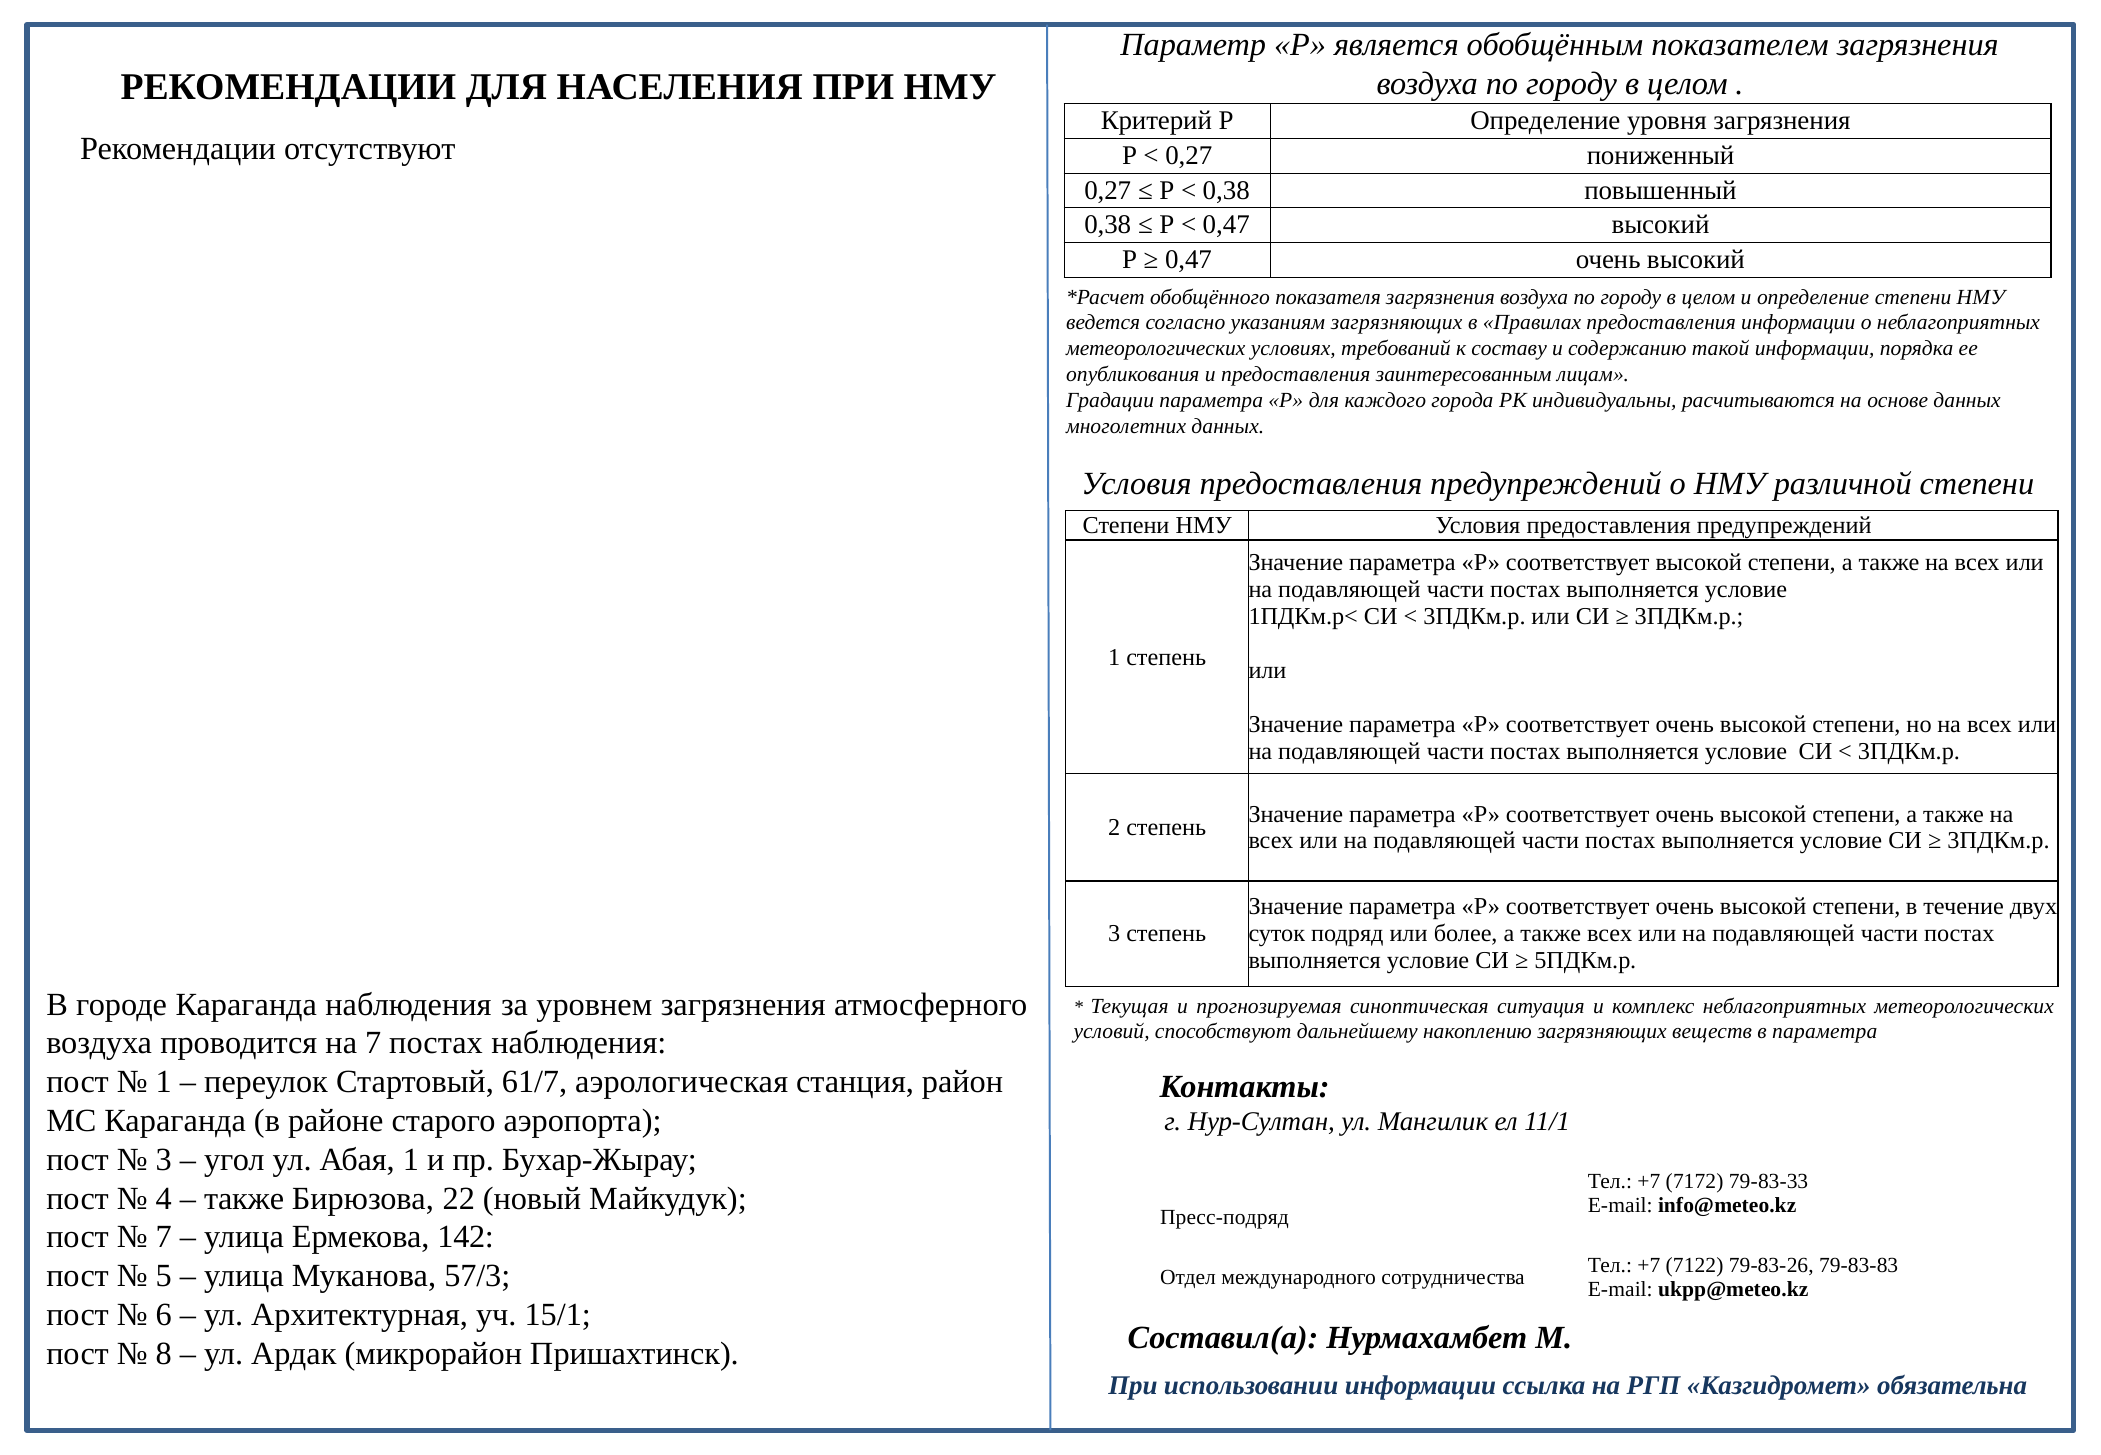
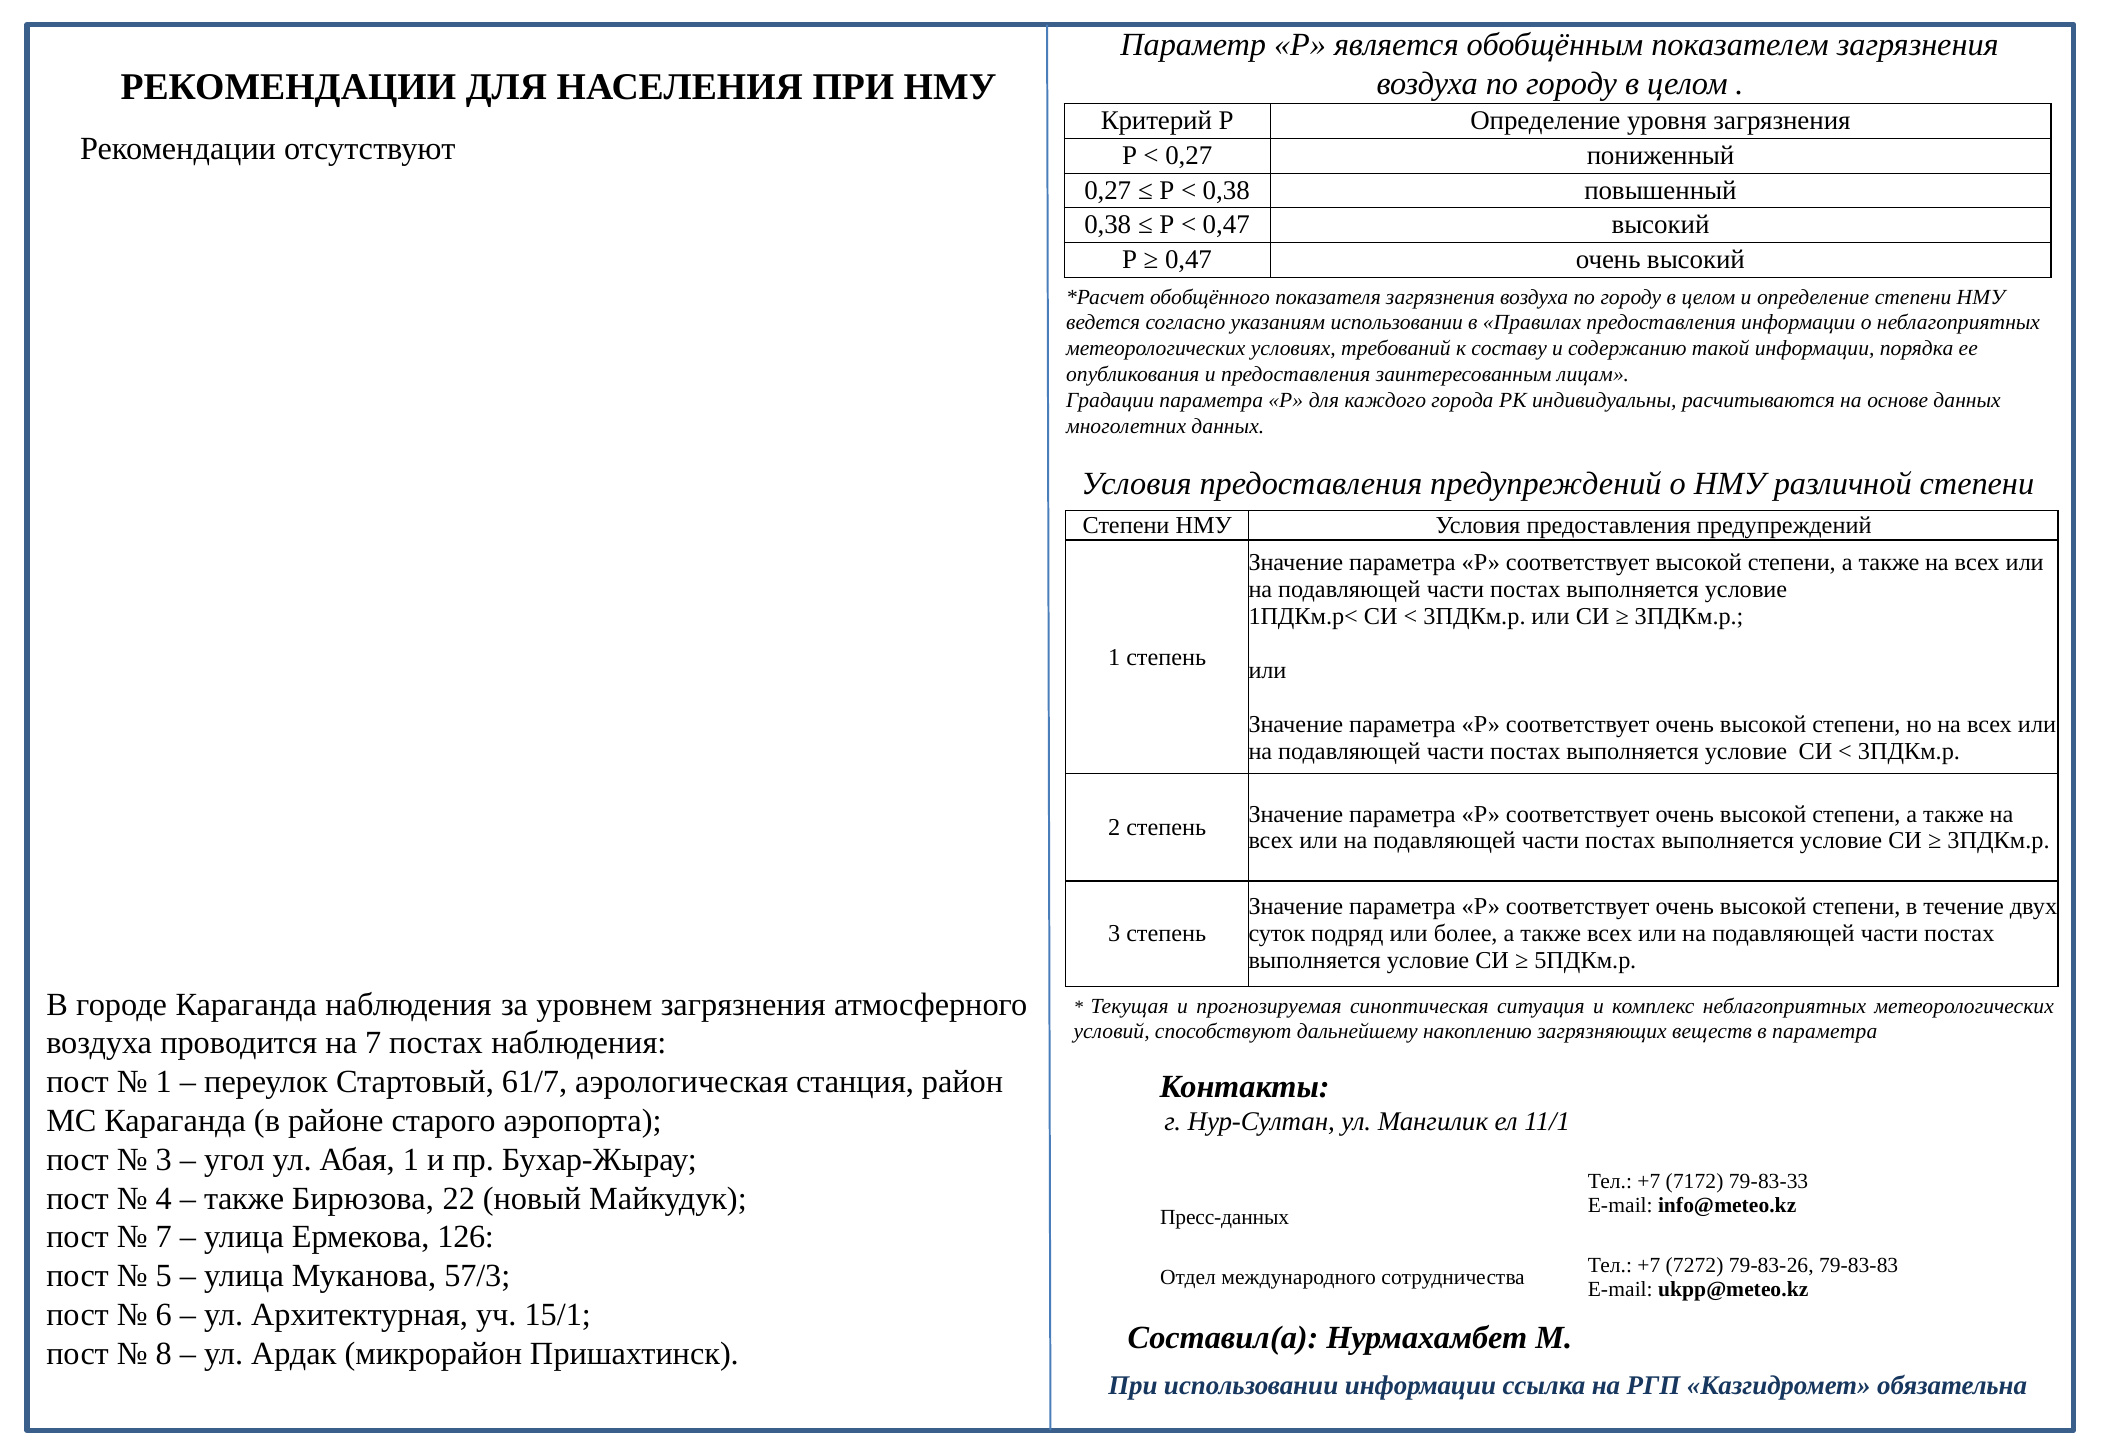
указаниям загрязняющих: загрязняющих -> использовании (1397, 323)
Пресс-подряд: Пресс-подряд -> Пресс-данных (1225, 1217)
142: 142 -> 126 (466, 1237)
7122: 7122 -> 7272 (1695, 1265)
